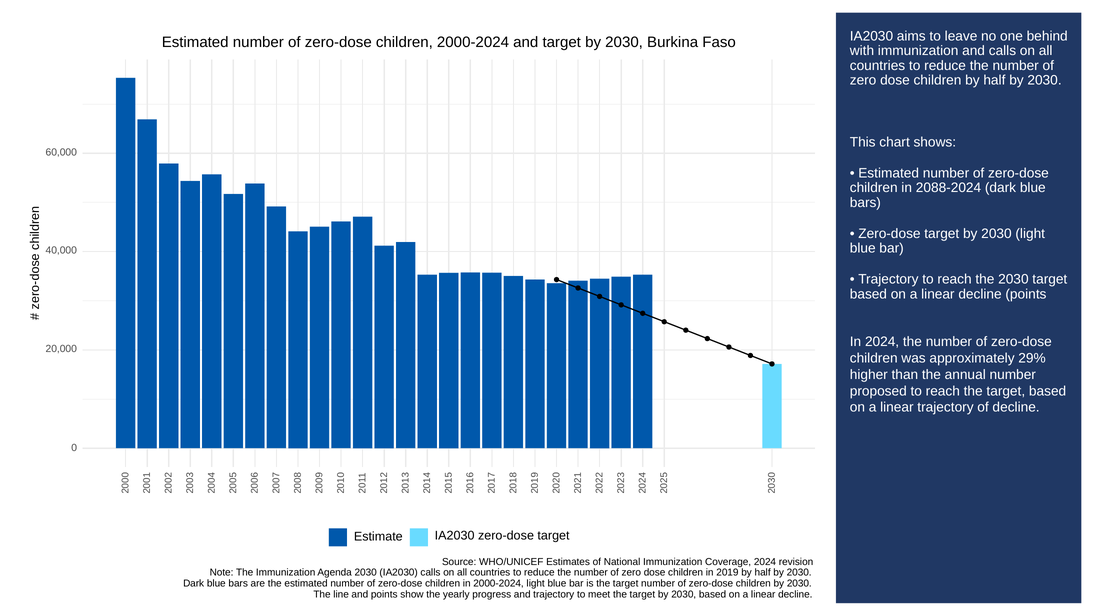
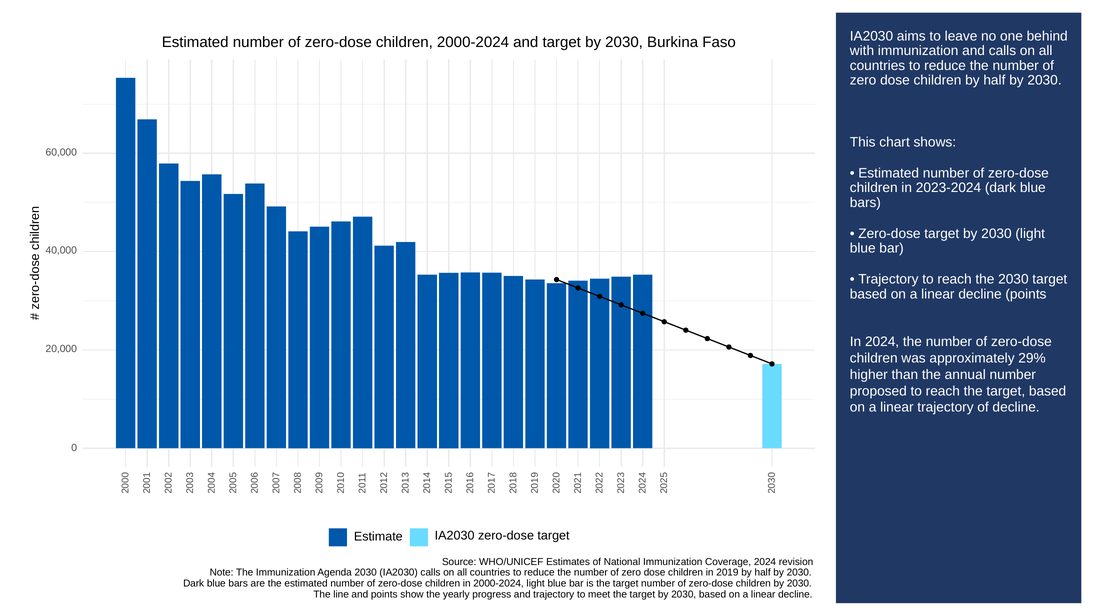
2088-2024: 2088-2024 -> 2023-2024 (949, 188)
